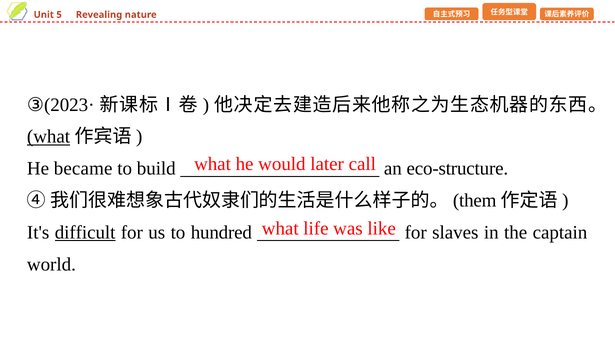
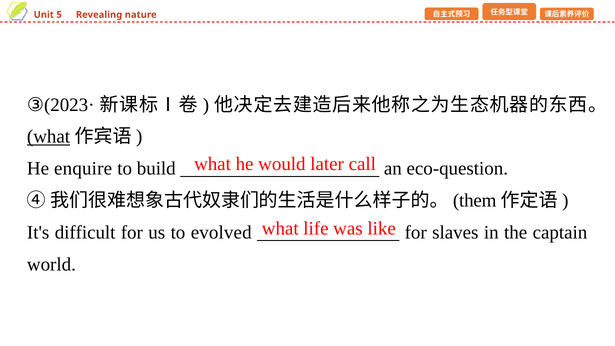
became: became -> enquire (83, 169)
eco-structure: eco-structure -> eco-question (457, 169)
difficult underline: present -> none (85, 232)
hundred: hundred -> evolved (221, 232)
